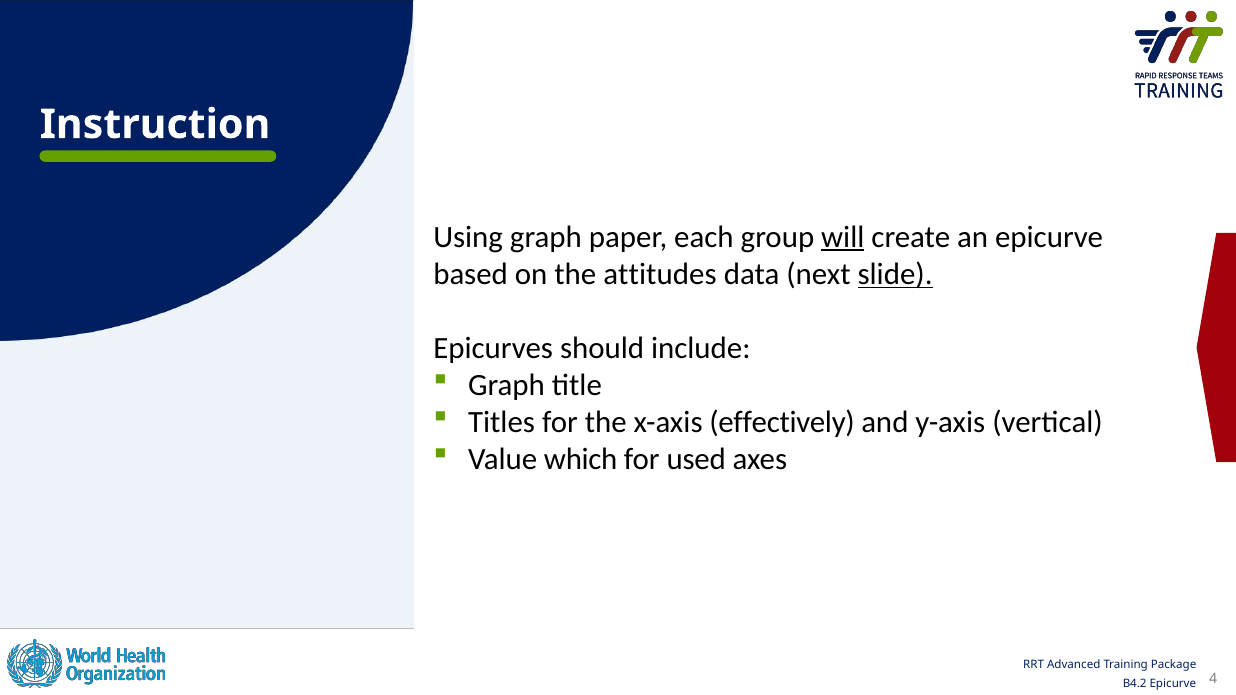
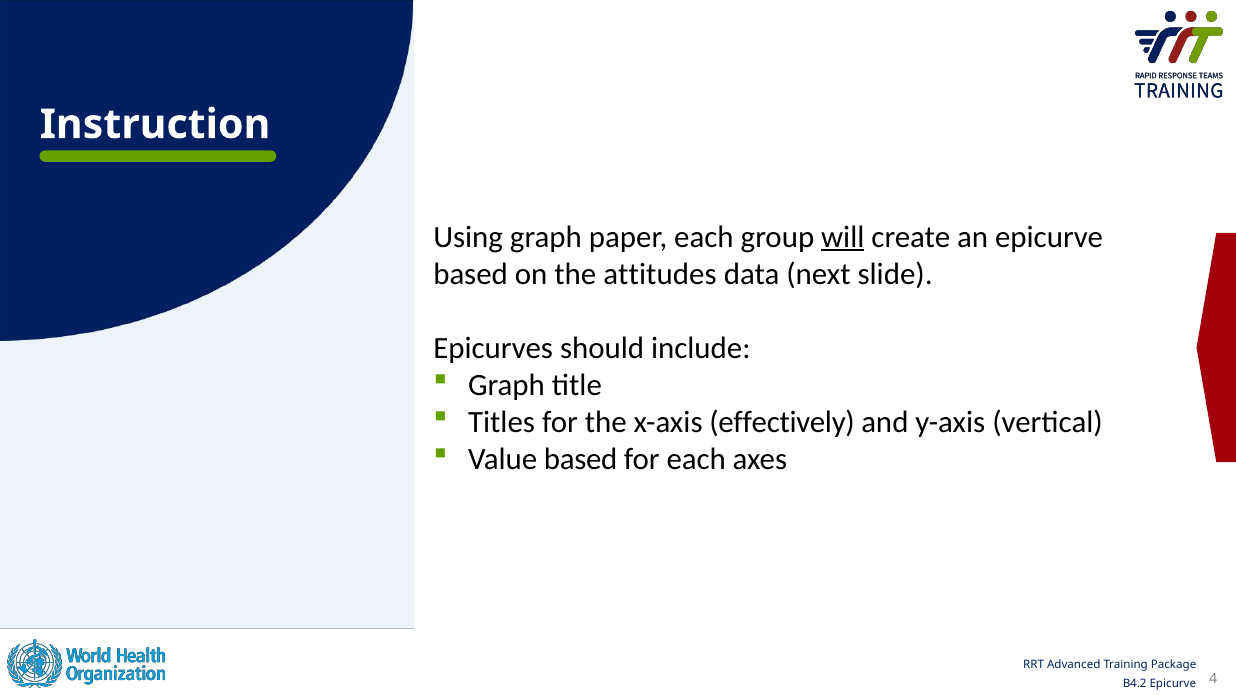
slide underline: present -> none (895, 274)
Value which: which -> based (581, 460)
for used: used -> each (696, 460)
